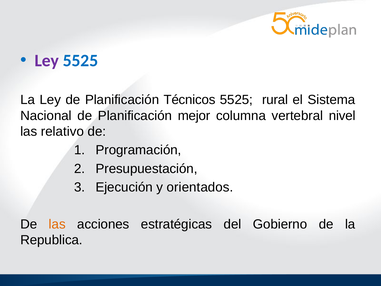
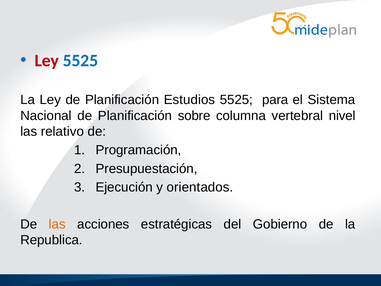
Ley colour: purple -> red (47, 60)
Técnicos: Técnicos -> Estudios (189, 100)
rural: rural -> para (275, 100)
mejor: mejor -> sobre (194, 116)
